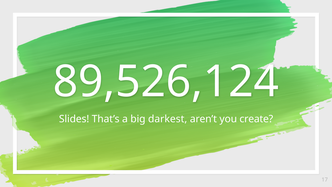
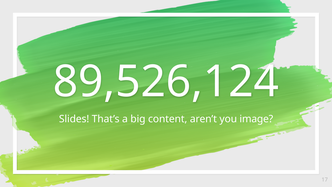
darkest: darkest -> content (168, 119)
create: create -> image (256, 119)
